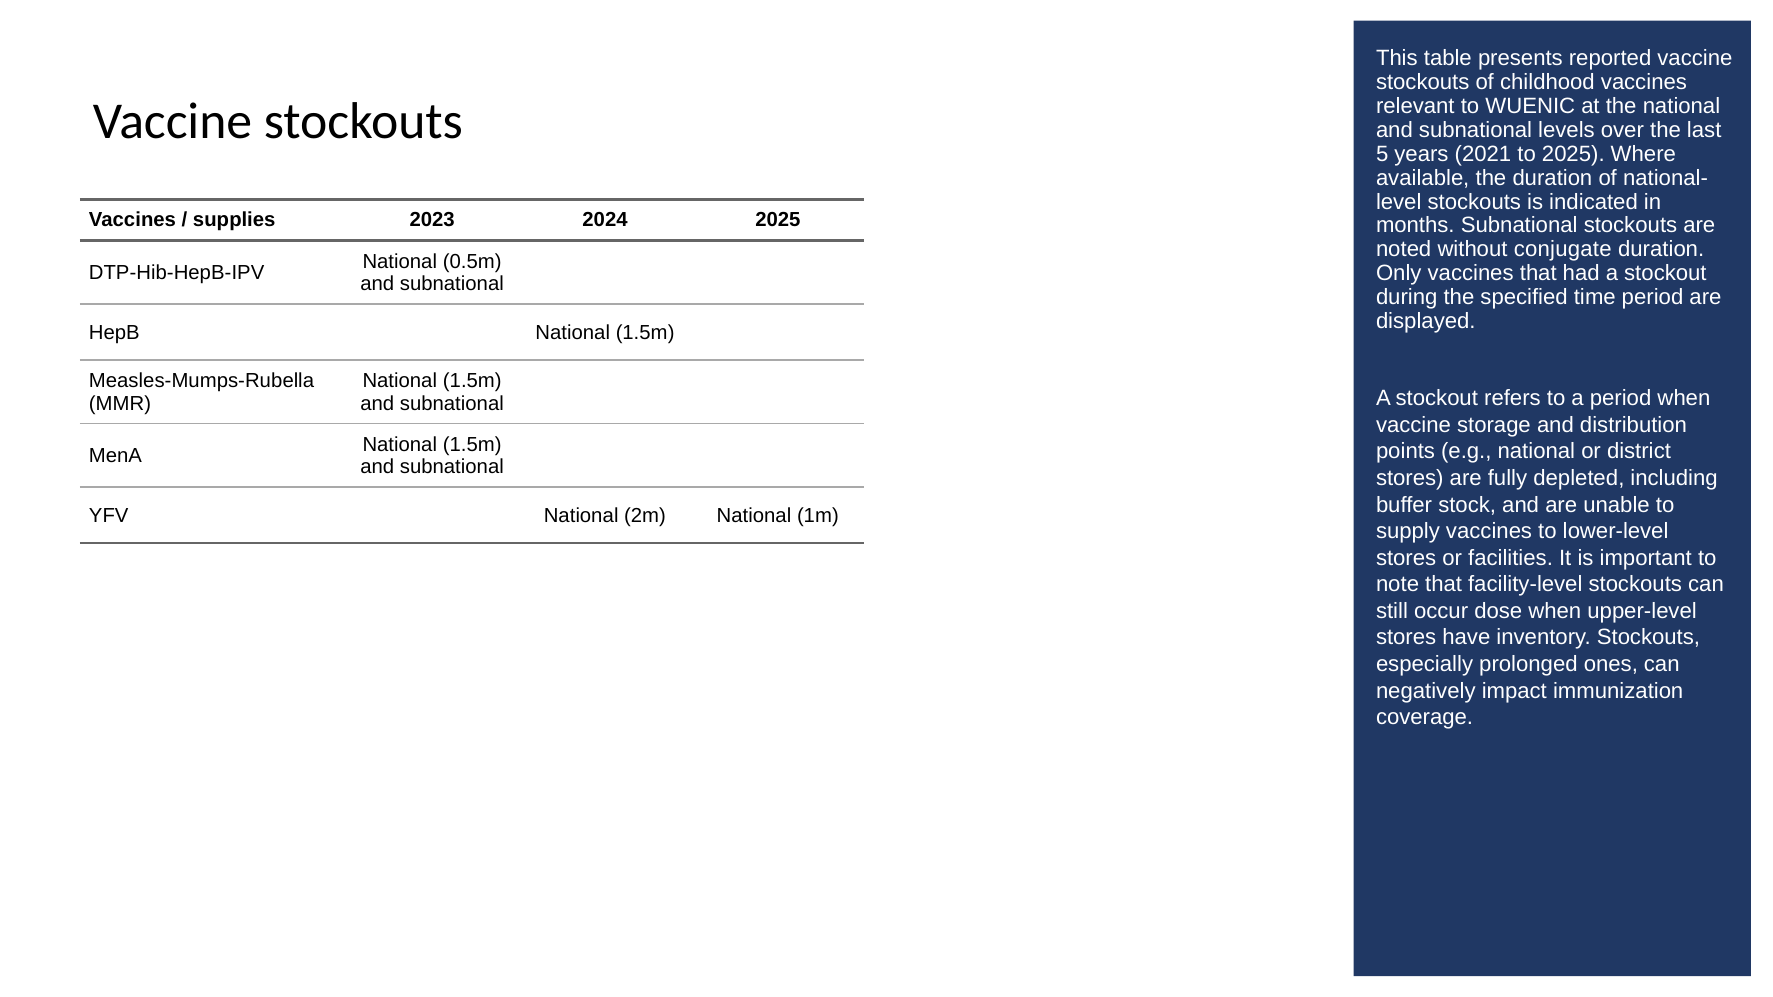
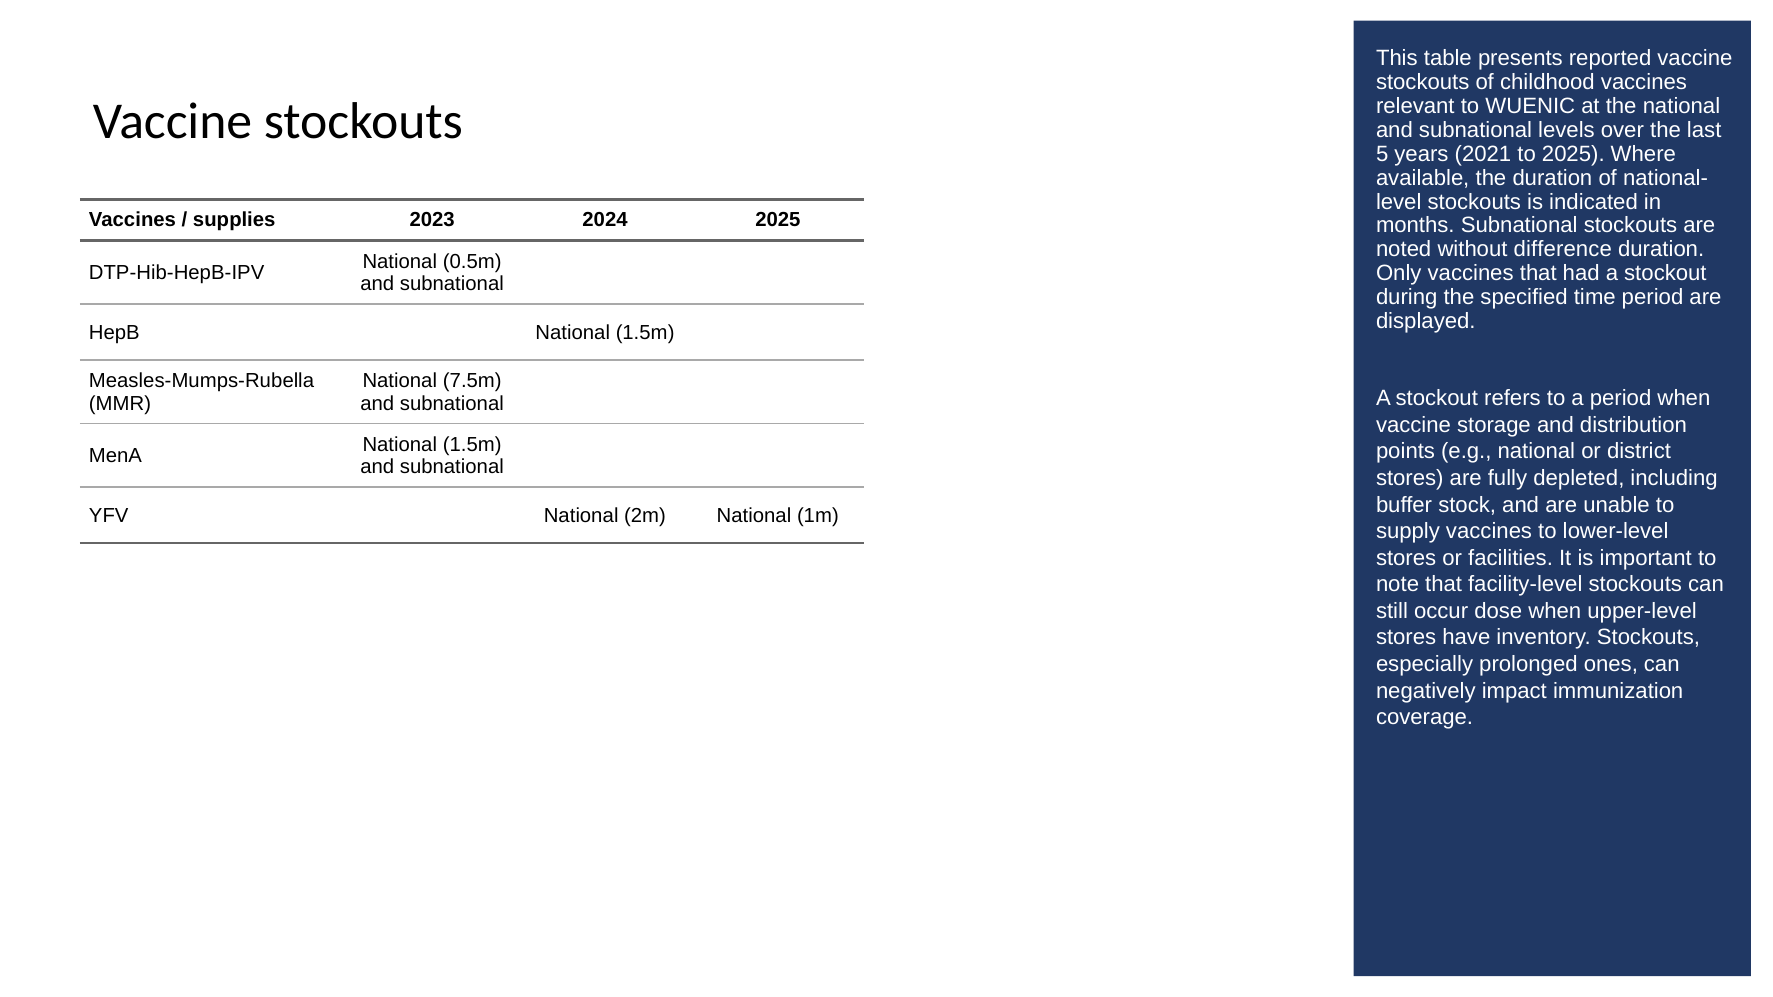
conjugate: conjugate -> difference (1563, 250)
1.5m: 1.5m -> 7.5m (472, 381)
